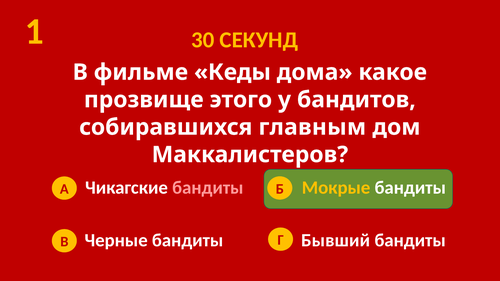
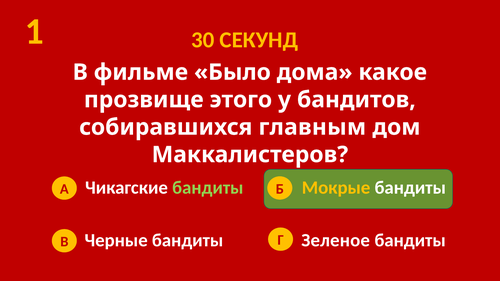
Кеды: Кеды -> Было (232, 72)
бандиты colour: pink -> light green (208, 188)
Бывший: Бывший -> Зеленое (336, 241)
